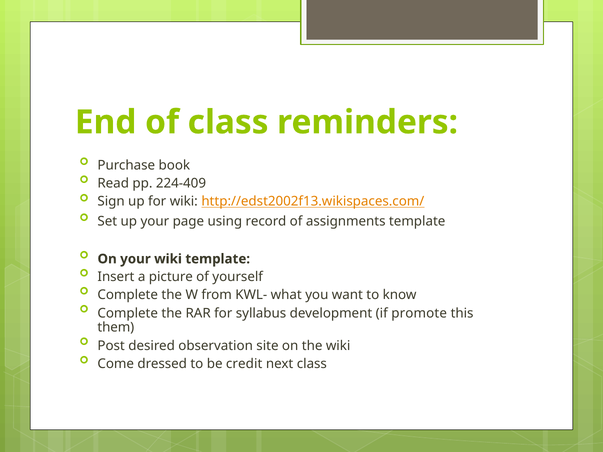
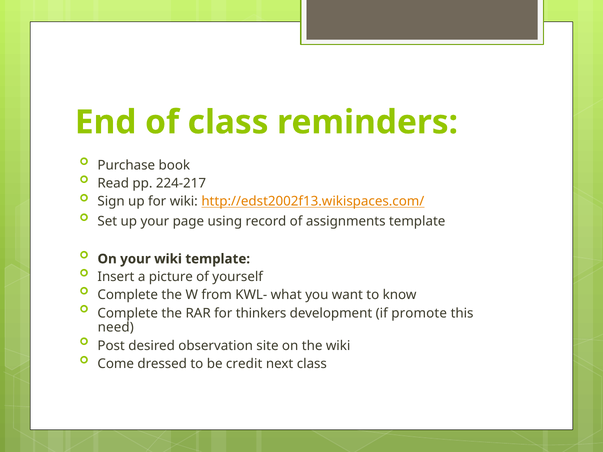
224-409: 224-409 -> 224-217 (181, 183)
syllabus: syllabus -> thinkers (261, 313)
them: them -> need (116, 328)
